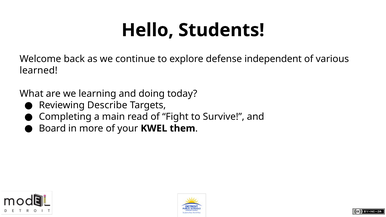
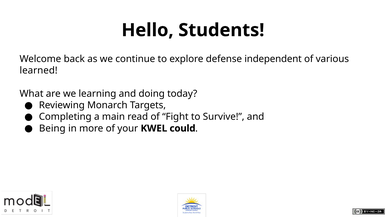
Describe: Describe -> Monarch (107, 105)
Board: Board -> Being (52, 128)
them: them -> could (183, 128)
